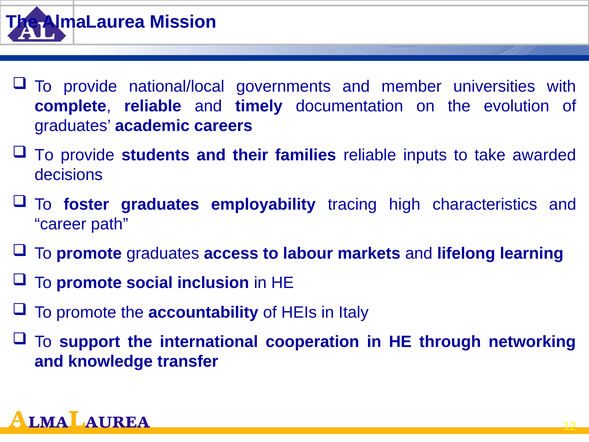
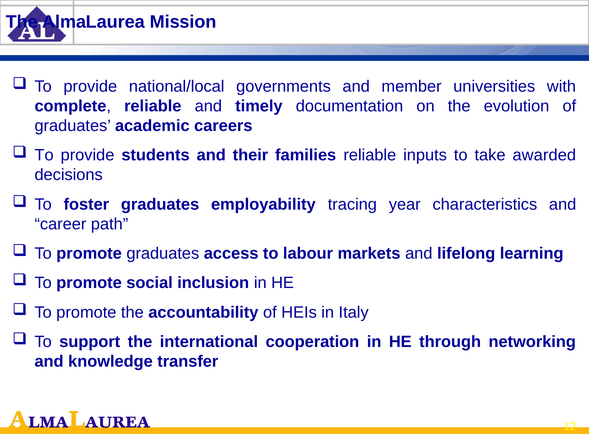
high: high -> year (405, 204)
